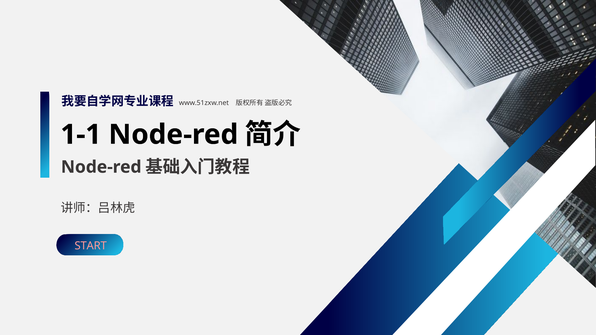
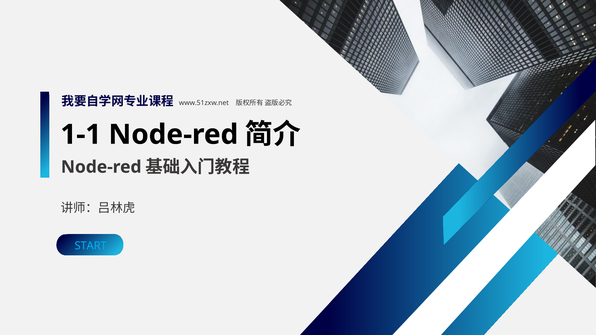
START colour: pink -> light blue (91, 246)
